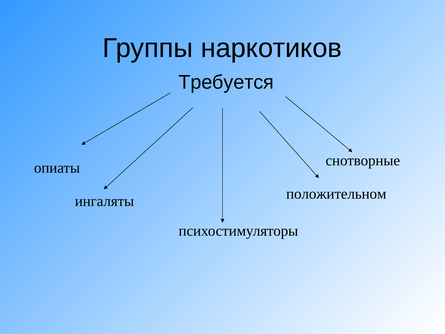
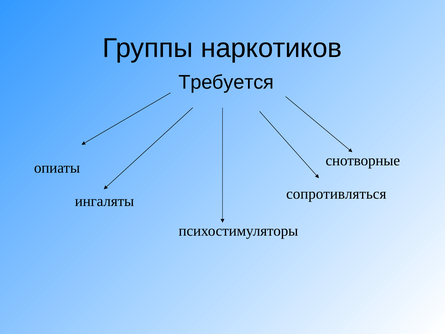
положительном: положительном -> сопротивляться (336, 194)
